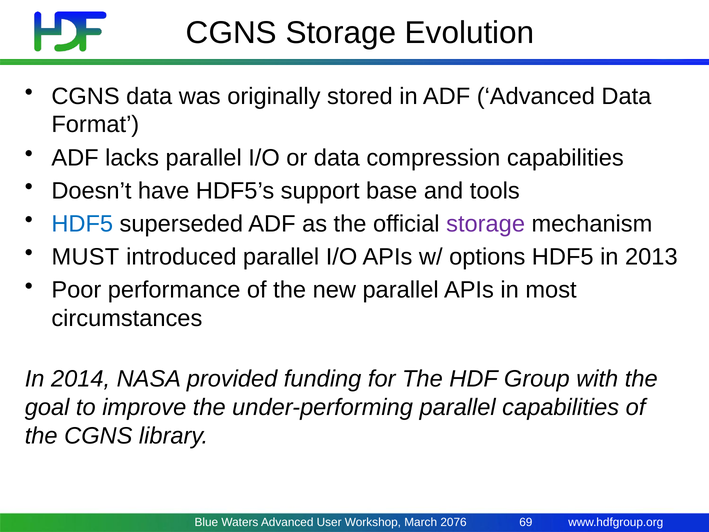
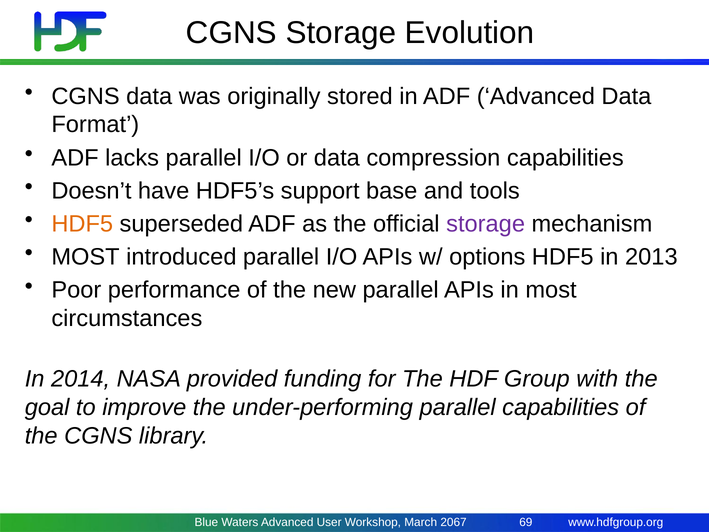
HDF5 colour: blue -> orange (82, 224)
MUST: MUST -> MOST (86, 257)
2076: 2076 -> 2067 (454, 522)
